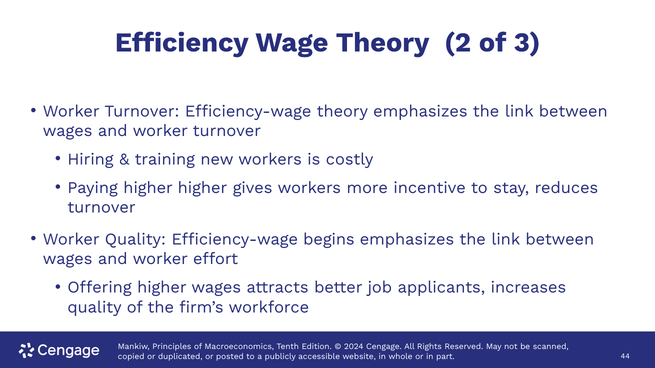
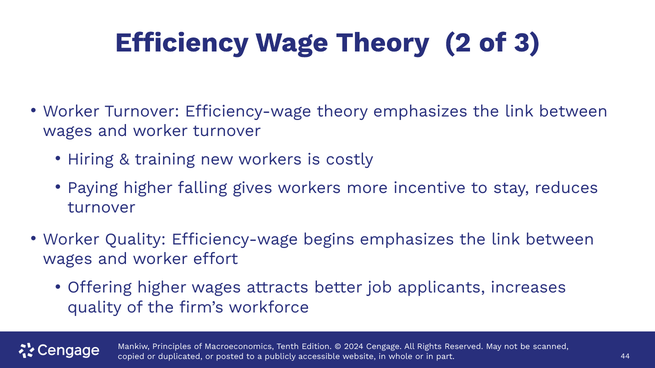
higher higher: higher -> falling (202, 188)
